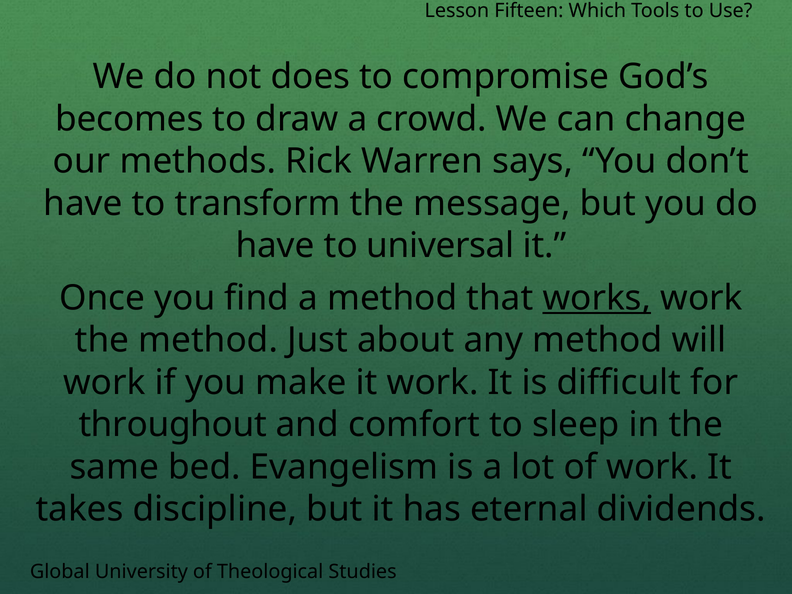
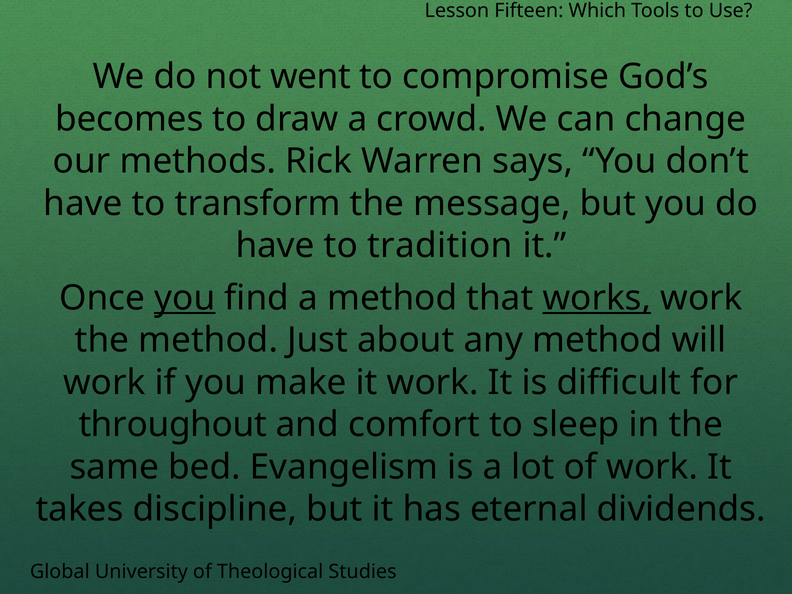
does: does -> went (311, 77)
universal: universal -> tradition (440, 246)
you underline: none -> present (185, 298)
